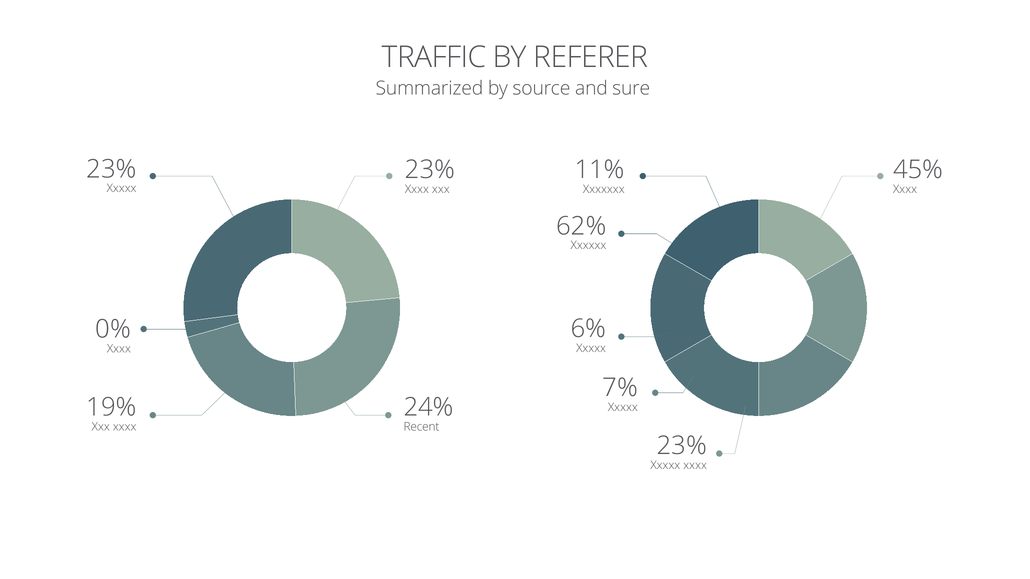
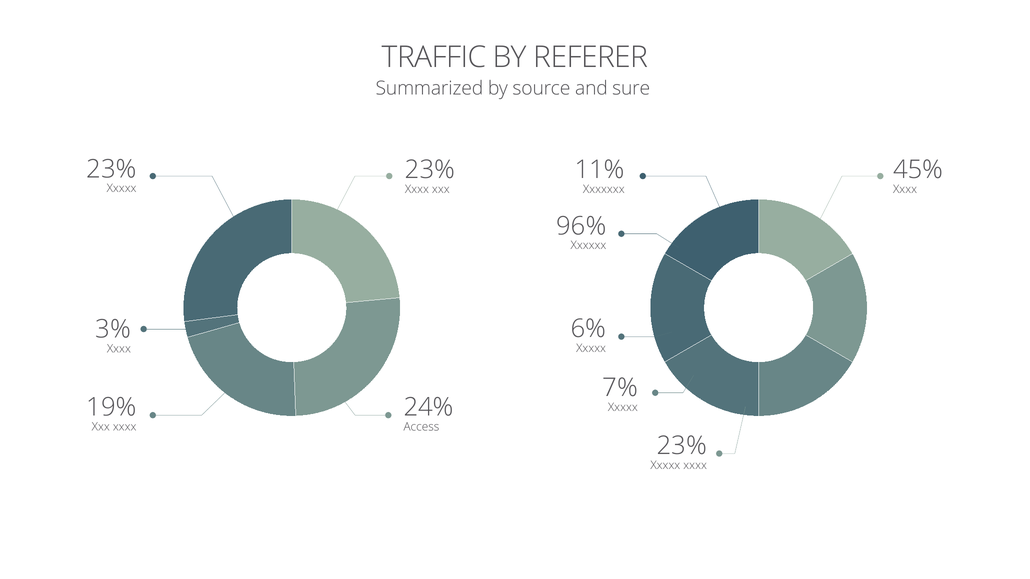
62%: 62% -> 96% (581, 226)
0%: 0% -> 3% (113, 330)
Recent: Recent -> Access (421, 427)
